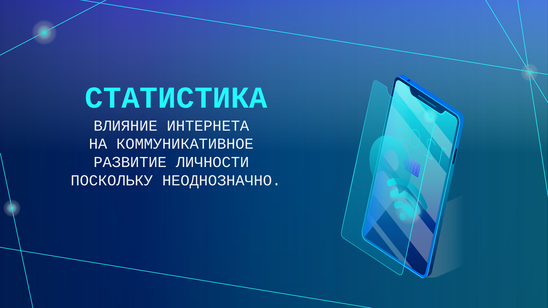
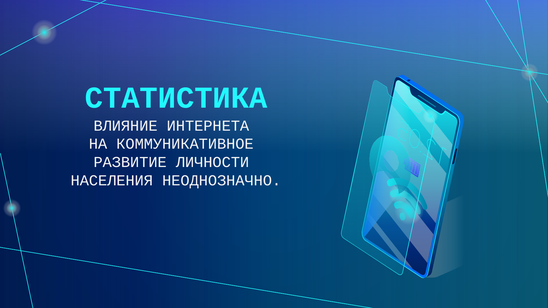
ПОСКОЛЬКУ: ПОСКОЛЬКУ -> НАСЕЛЕНИЯ (112, 181)
